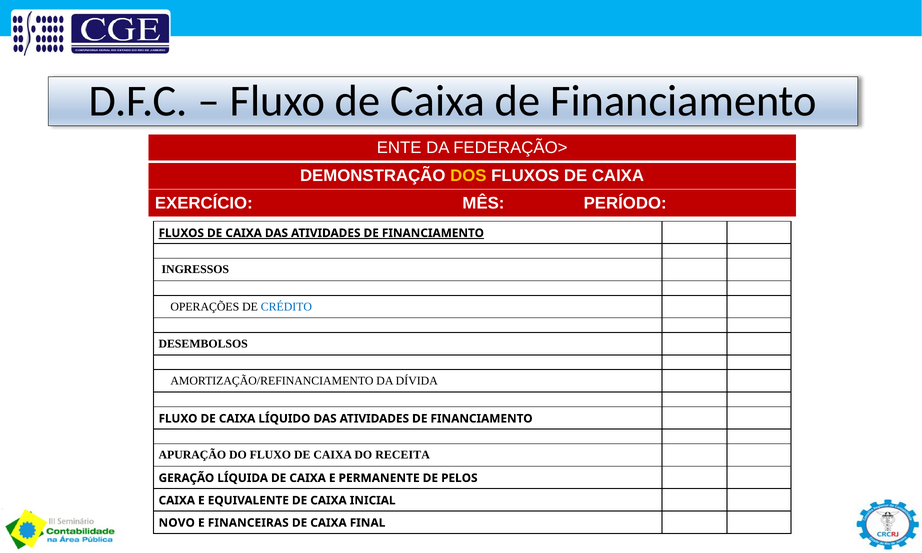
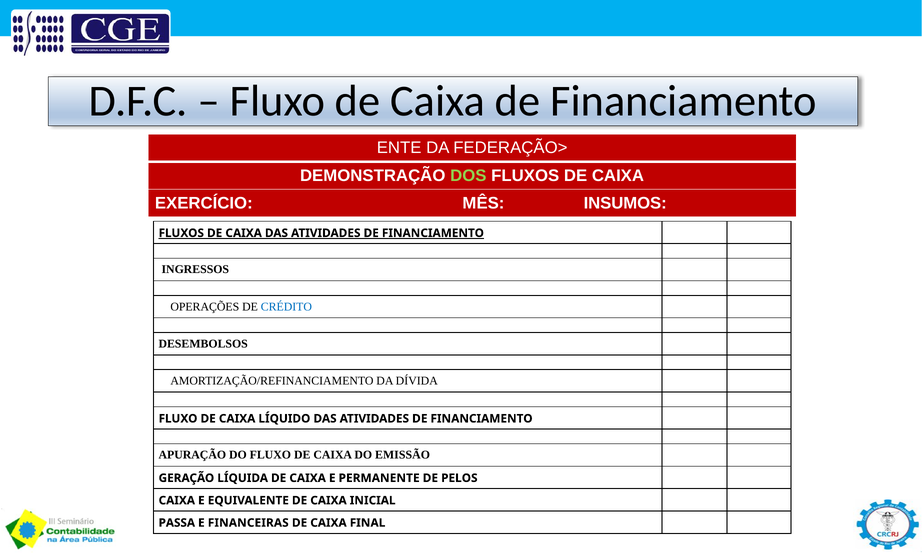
DOS colour: yellow -> light green (468, 176)
PERÍODO: PERÍODO -> INSUMOS (625, 203)
RECEITA: RECEITA -> EMISSÃO (403, 455)
NOVO: NOVO -> PASSA (177, 523)
